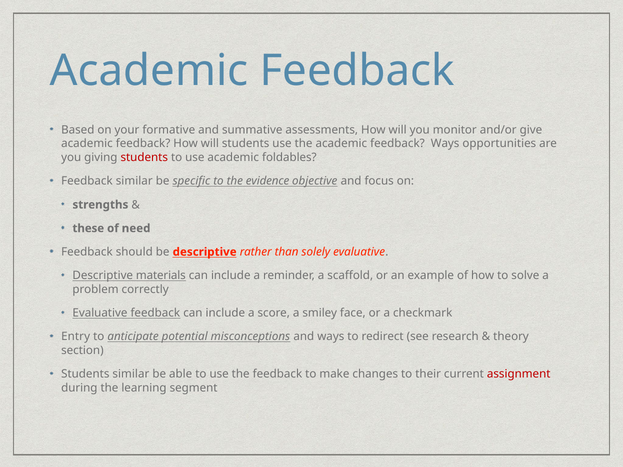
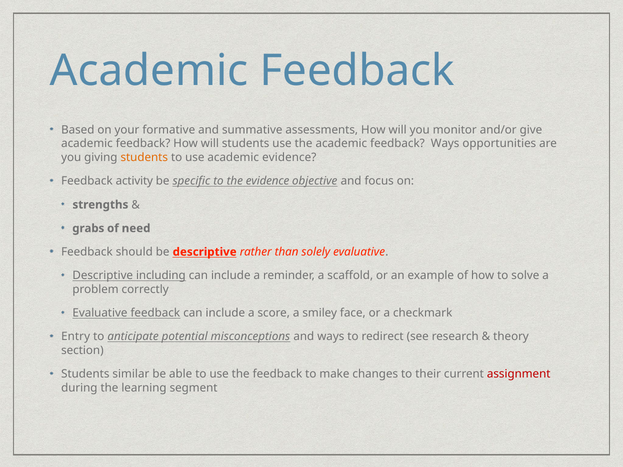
students colour: red -> orange (144, 158)
academic foldables: foldables -> evidence (289, 158)
Feedback similar: similar -> activity (134, 181)
these: these -> grabs (88, 228)
materials: materials -> including (161, 276)
